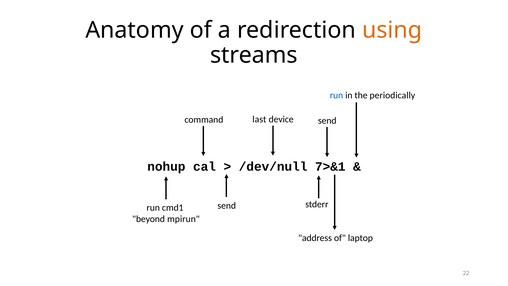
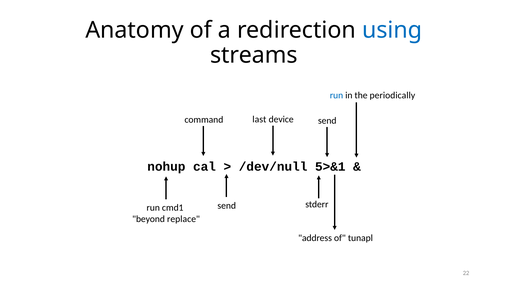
using colour: orange -> blue (392, 30)
7>&1: 7>&1 -> 5>&1 (330, 167)
mpirun: mpirun -> replace (183, 219)
laptop: laptop -> tunapl (360, 238)
